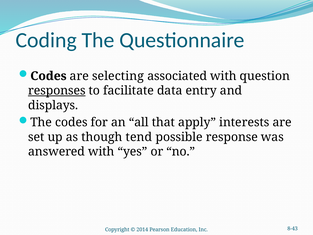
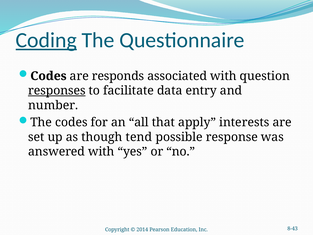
Coding underline: none -> present (46, 40)
selecting: selecting -> responds (118, 76)
displays: displays -> number (53, 105)
